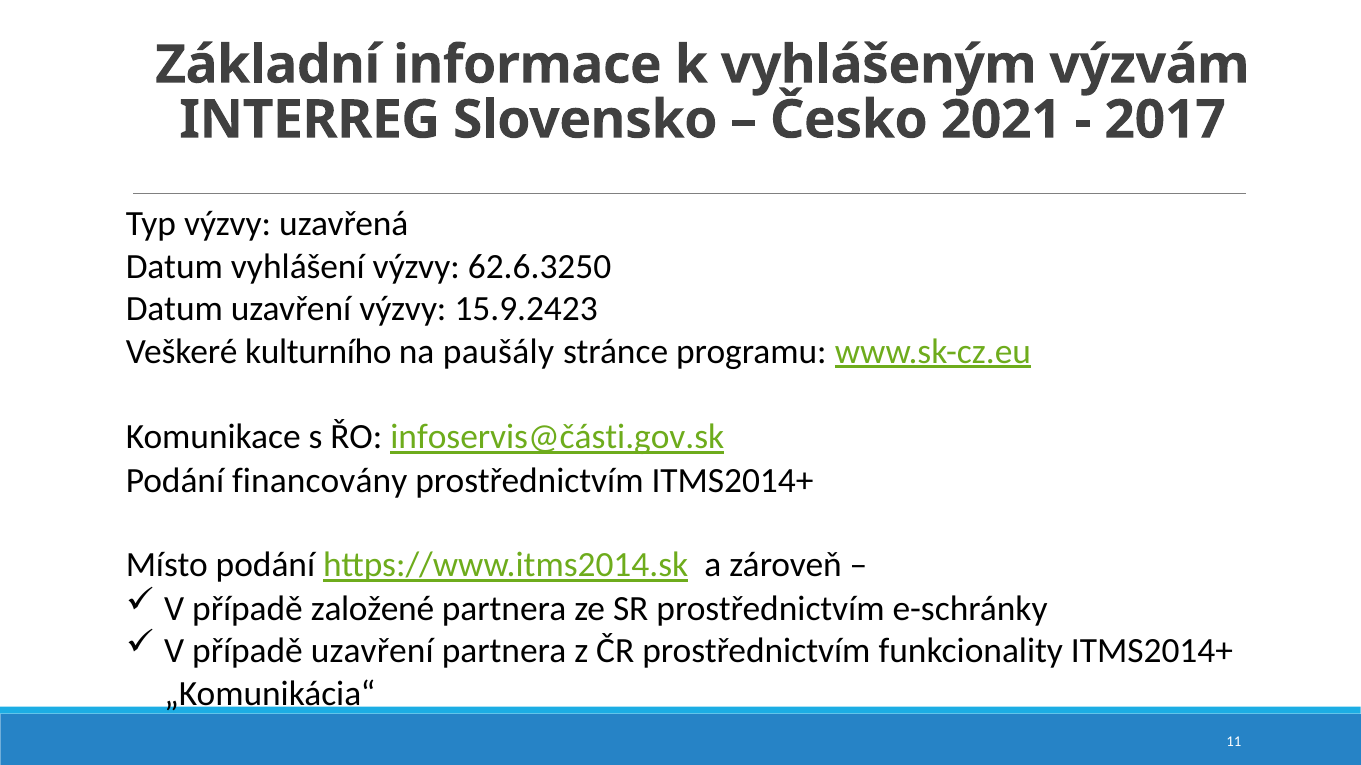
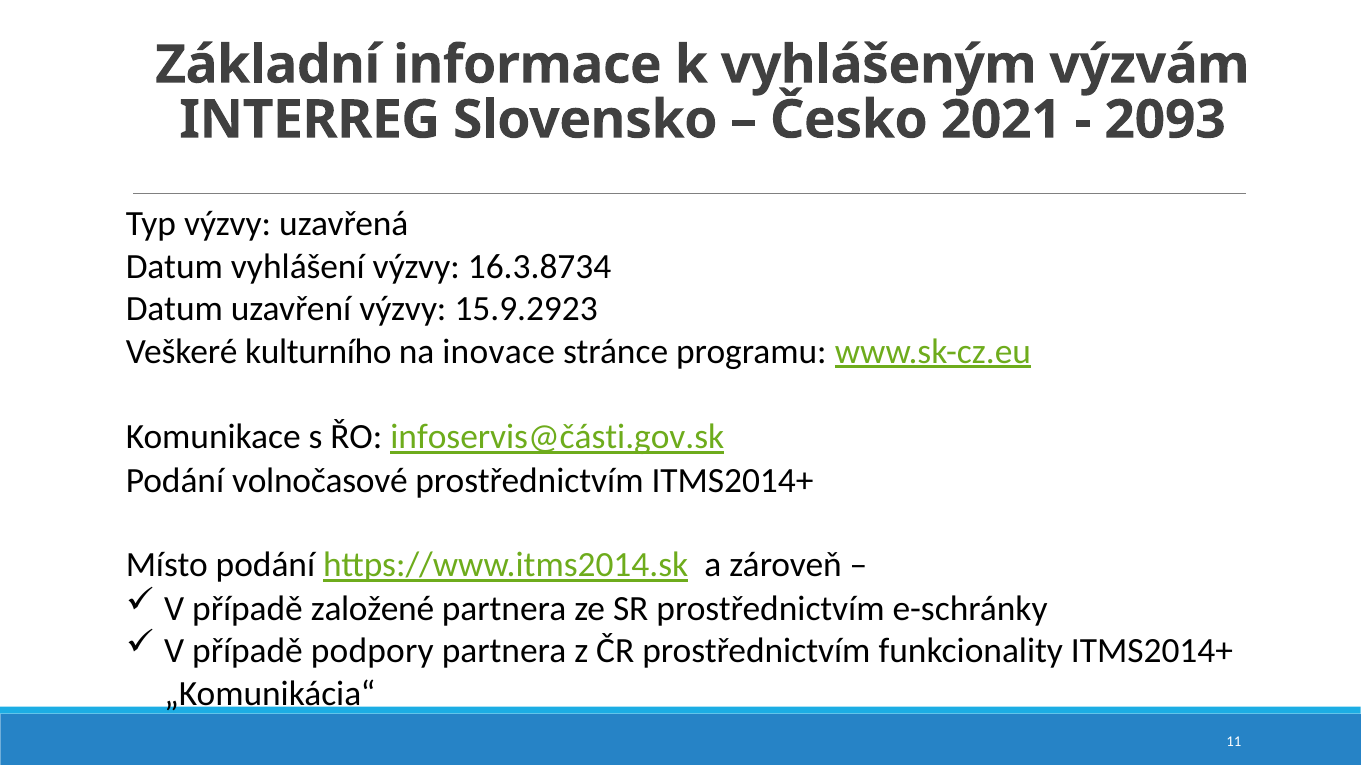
2017: 2017 -> 2093 (1165, 120)
62.6.3250: 62.6.3250 -> 16.3.8734 (540, 267)
15.9.2423: 15.9.2423 -> 15.9.2923 (526, 309)
paušály: paušály -> inovace (499, 352)
financovány: financovány -> volnočasové (320, 481)
případě uzavření: uzavření -> podpory (372, 651)
